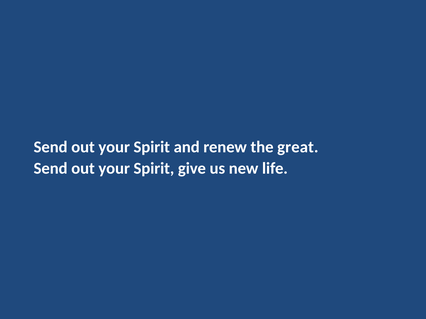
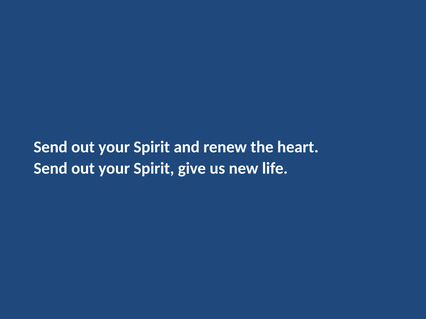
great: great -> heart (298, 147)
